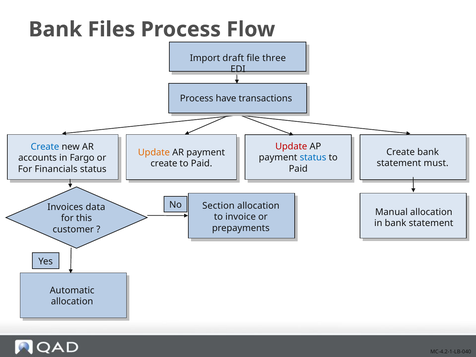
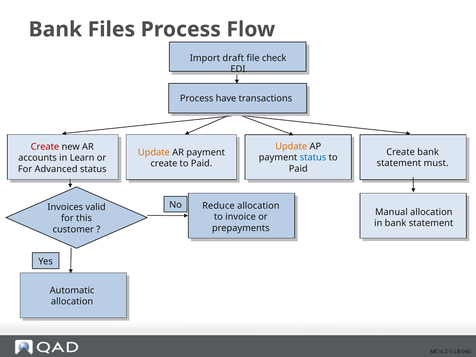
three: three -> check (274, 58)
Update colour: red -> orange (291, 146)
Create colour: blue -> red (45, 147)
Fargo: Fargo -> Learn (82, 158)
Financials: Financials -> Advanced (56, 169)
Section: Section -> Reduce (218, 206)
data: data -> valid (96, 207)
